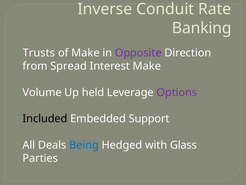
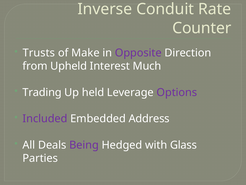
Banking: Banking -> Counter (202, 28)
Spread: Spread -> Upheld (69, 66)
Interest Make: Make -> Much (147, 66)
Volume: Volume -> Trading (42, 92)
Included colour: black -> purple (45, 118)
Support: Support -> Address (149, 118)
Being colour: blue -> purple (84, 145)
